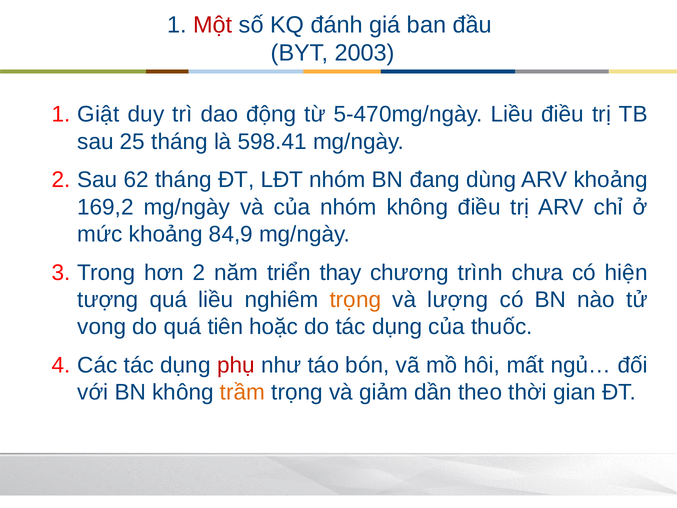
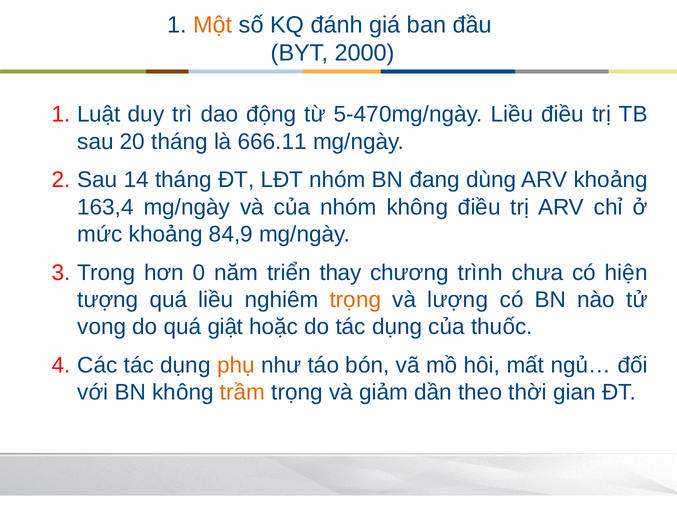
Một colour: red -> orange (213, 25)
2003: 2003 -> 2000 (365, 53)
Giật: Giật -> Luật (99, 114)
25: 25 -> 20 (132, 141)
598.41: 598.41 -> 666.11 (272, 141)
62: 62 -> 14 (136, 180)
169,2: 169,2 -> 163,4 (106, 207)
hơn 2: 2 -> 0 (199, 272)
tiên: tiên -> giật (225, 327)
phụ colour: red -> orange (236, 365)
